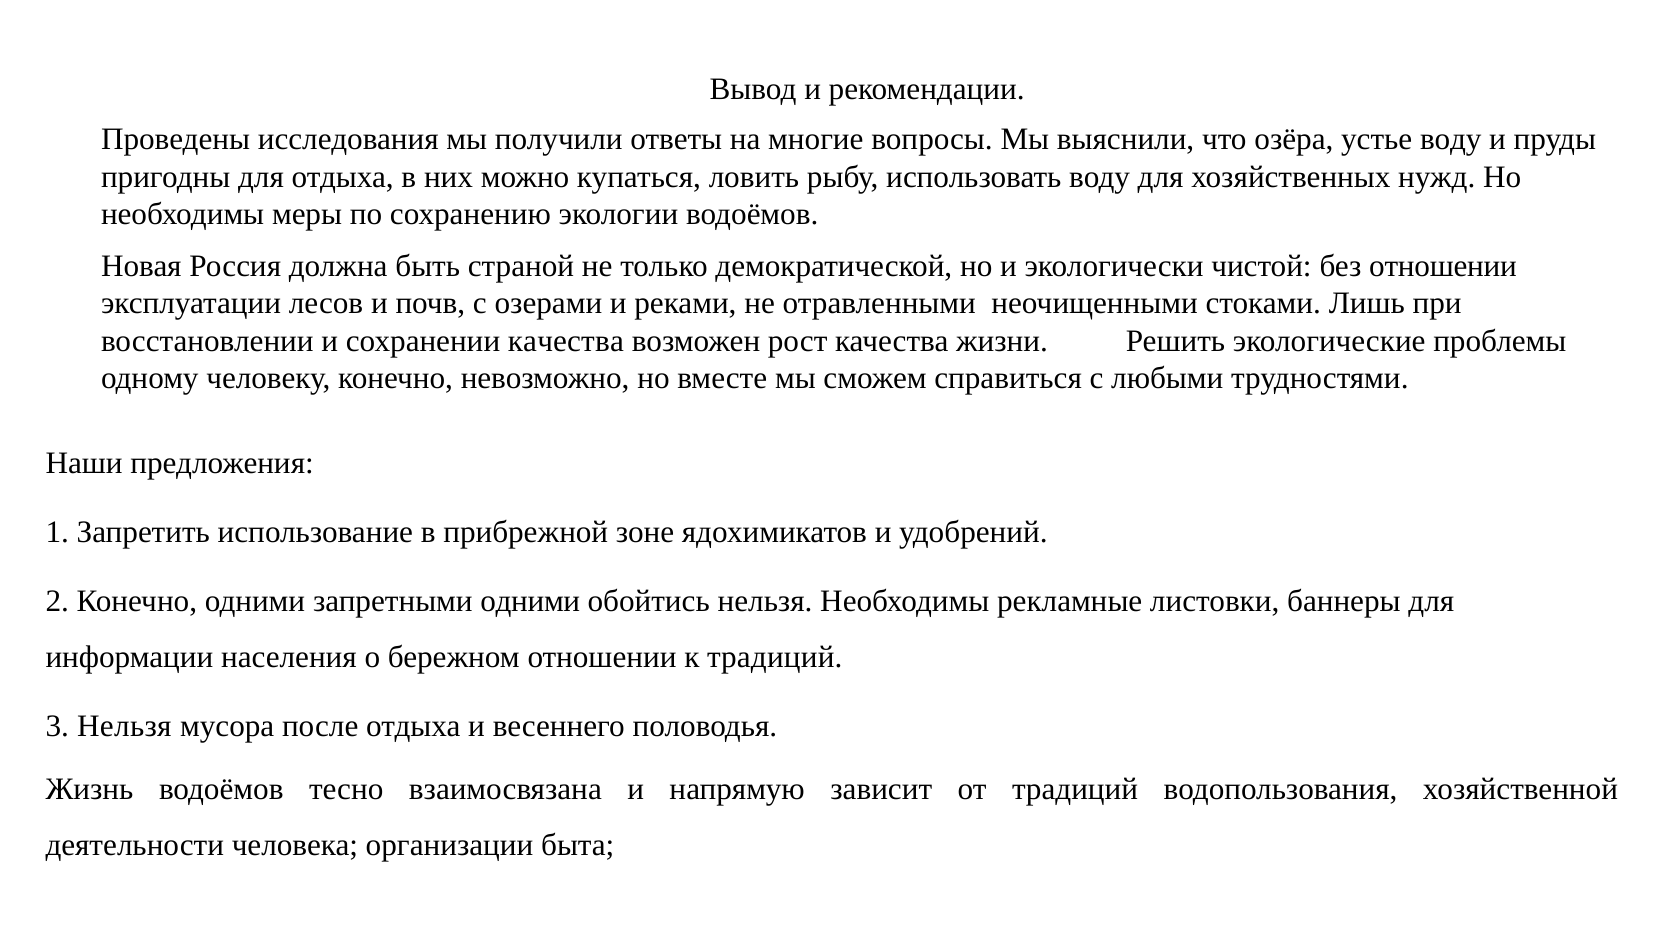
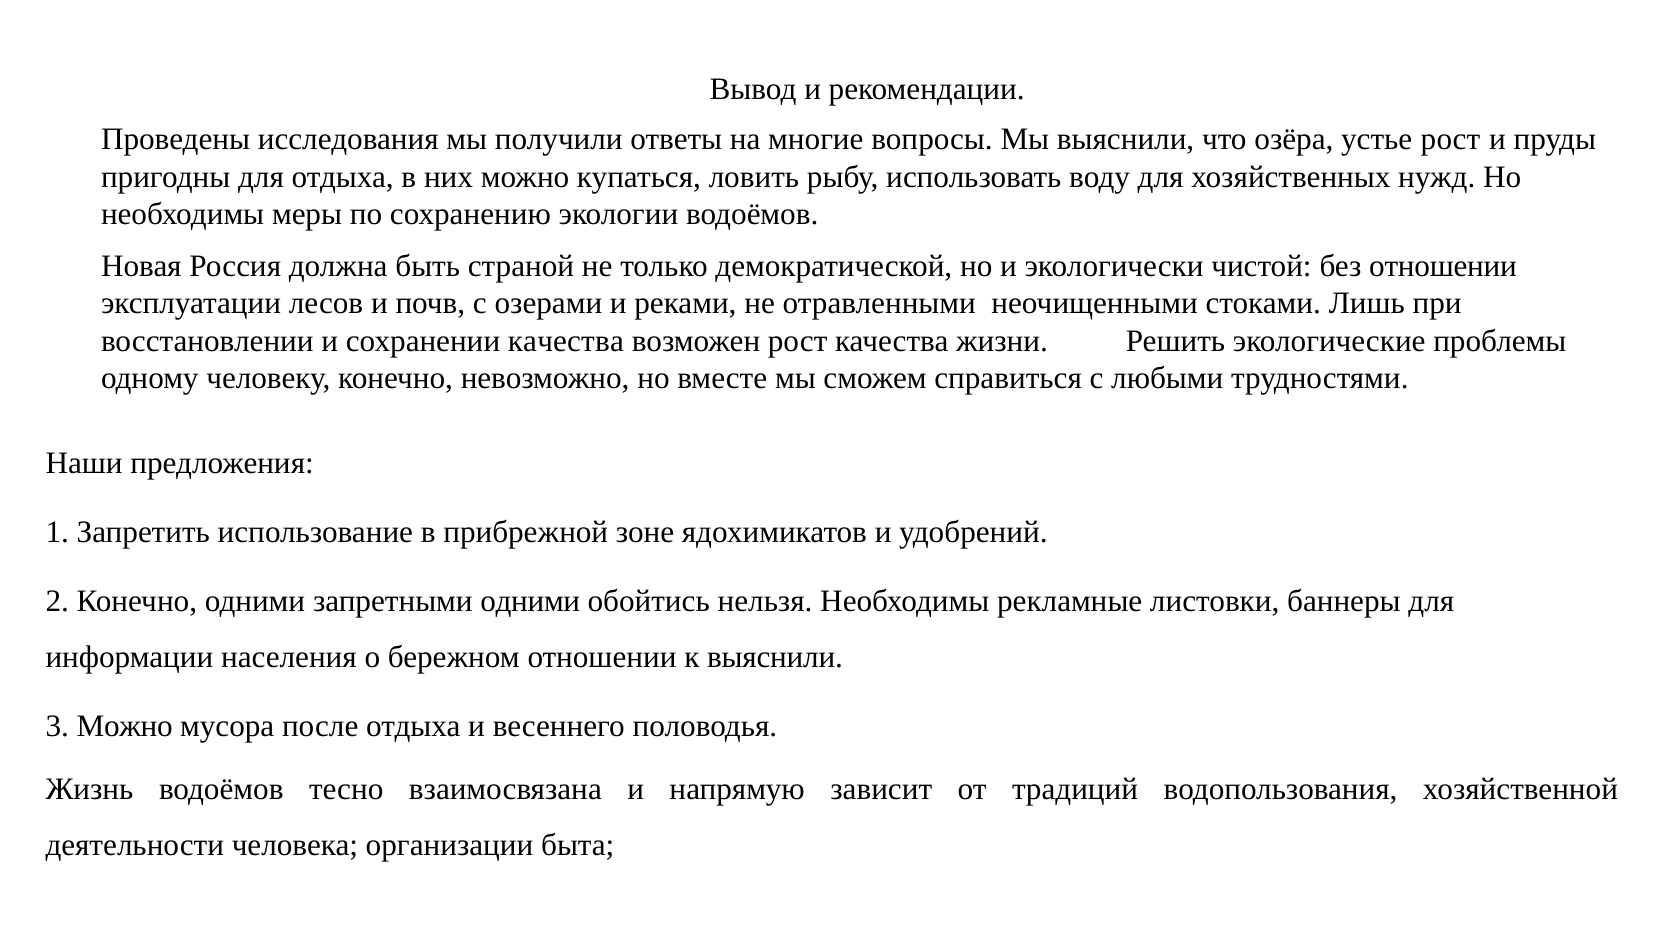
устье воду: воду -> рост (1451, 140)
к традиций: традиций -> выяснили (775, 658)
3 Нельзя: Нельзя -> Можно (125, 727)
